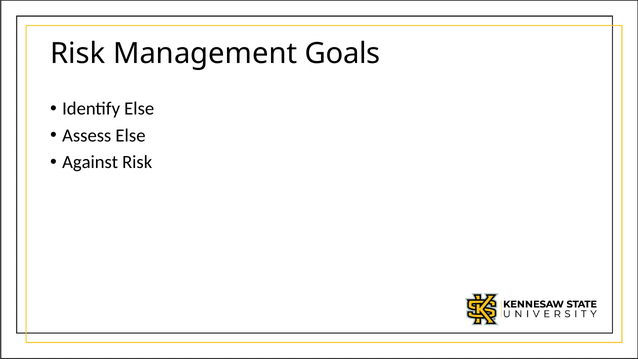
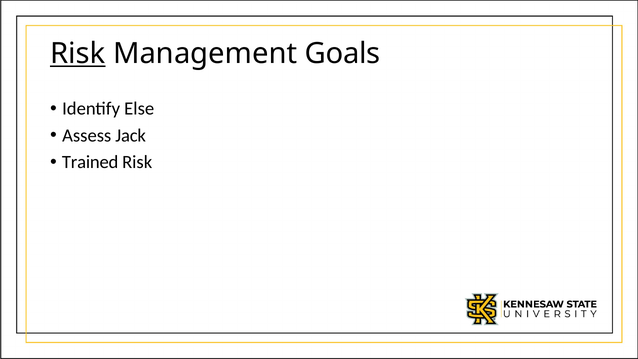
Risk underline: none -> present (78, 54)
Assess Else: Else -> Jack (131, 135)
Against: Against -> Trained (90, 162)
